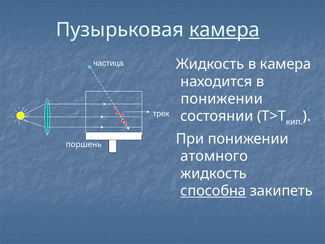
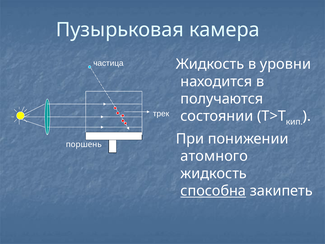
камера underline: present -> none (224, 30)
в камера: камера -> уровни (285, 64)
понижении: понижении -> получаются (222, 99)
